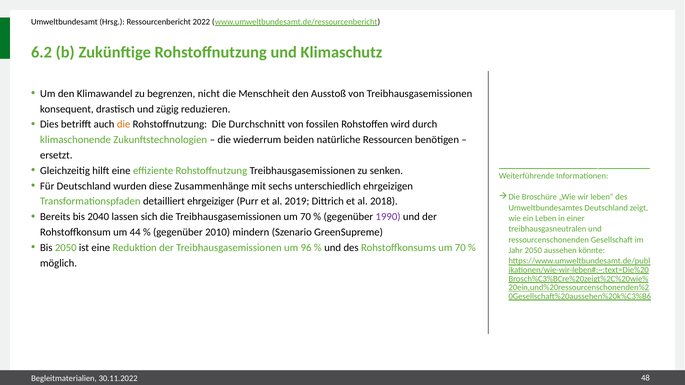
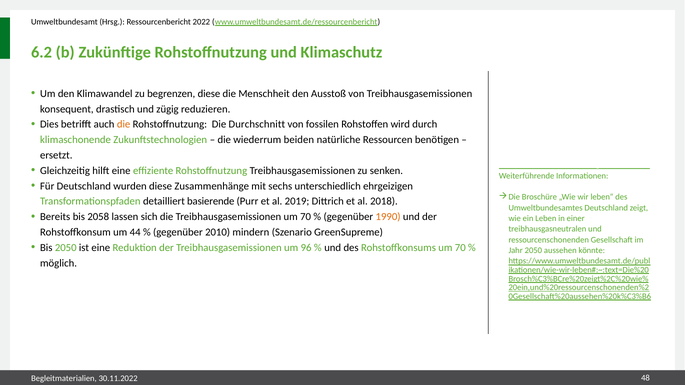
begrenzen nicht: nicht -> diese (209, 94)
ehrgeiziger: ehrgeiziger -> basierende (211, 202)
2040: 2040 -> 2058 (98, 217)
1990 colour: purple -> orange (388, 217)
